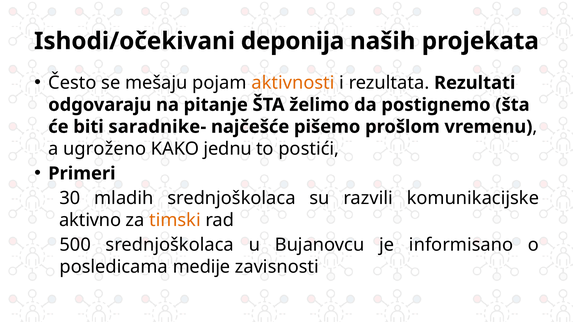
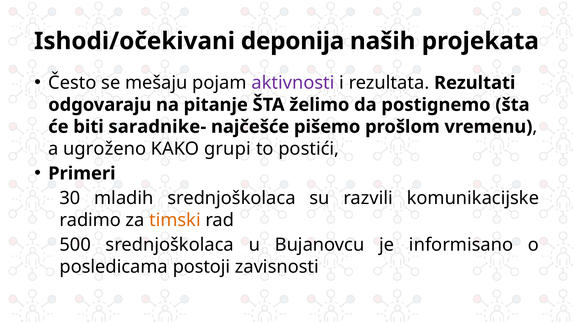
aktivnosti colour: orange -> purple (293, 83)
jednu: jednu -> grupi (228, 149)
aktivno: aktivno -> radimo (90, 220)
medije: medije -> postoji (201, 267)
